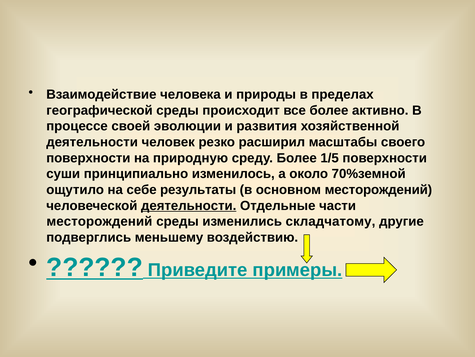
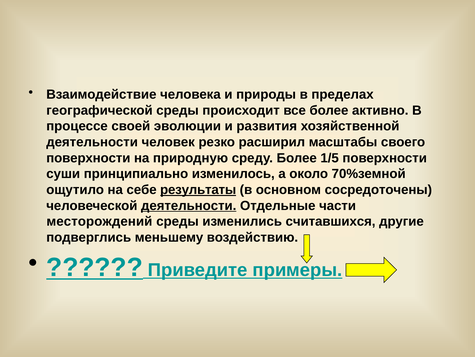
результаты underline: none -> present (198, 189)
основном месторождений: месторождений -> сосредоточены (378, 189)
складчатому: складчатому -> считавшихся (331, 221)
